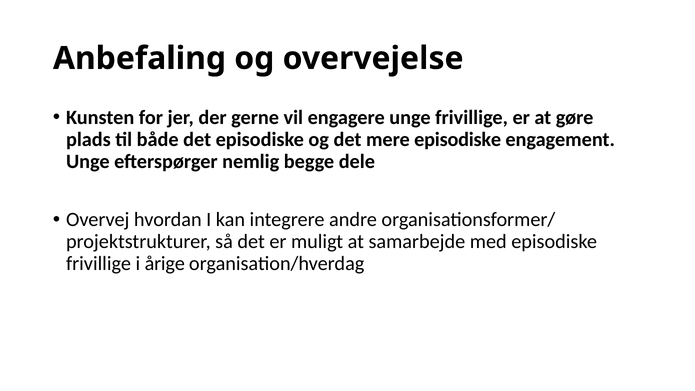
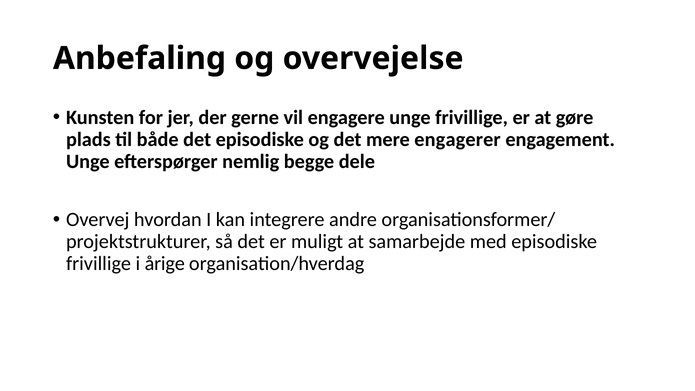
mere episodiske: episodiske -> engagerer (458, 139)
